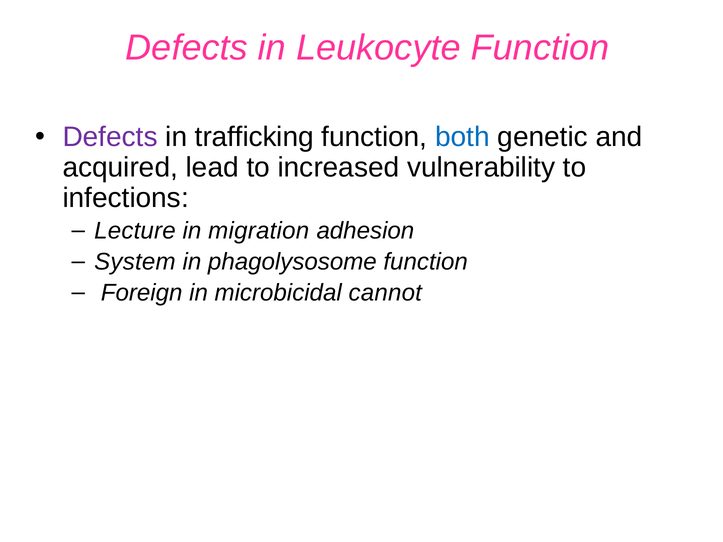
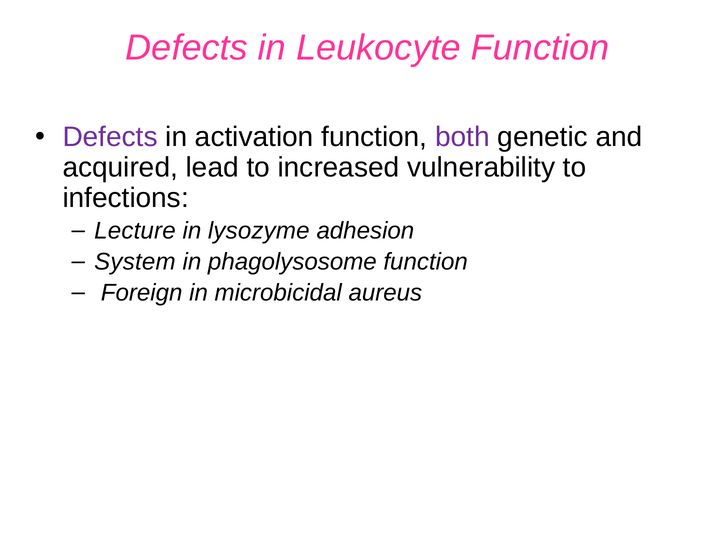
trafficking: trafficking -> activation (254, 137)
both colour: blue -> purple (462, 137)
migration: migration -> lysozyme (259, 231)
cannot: cannot -> aureus (385, 293)
